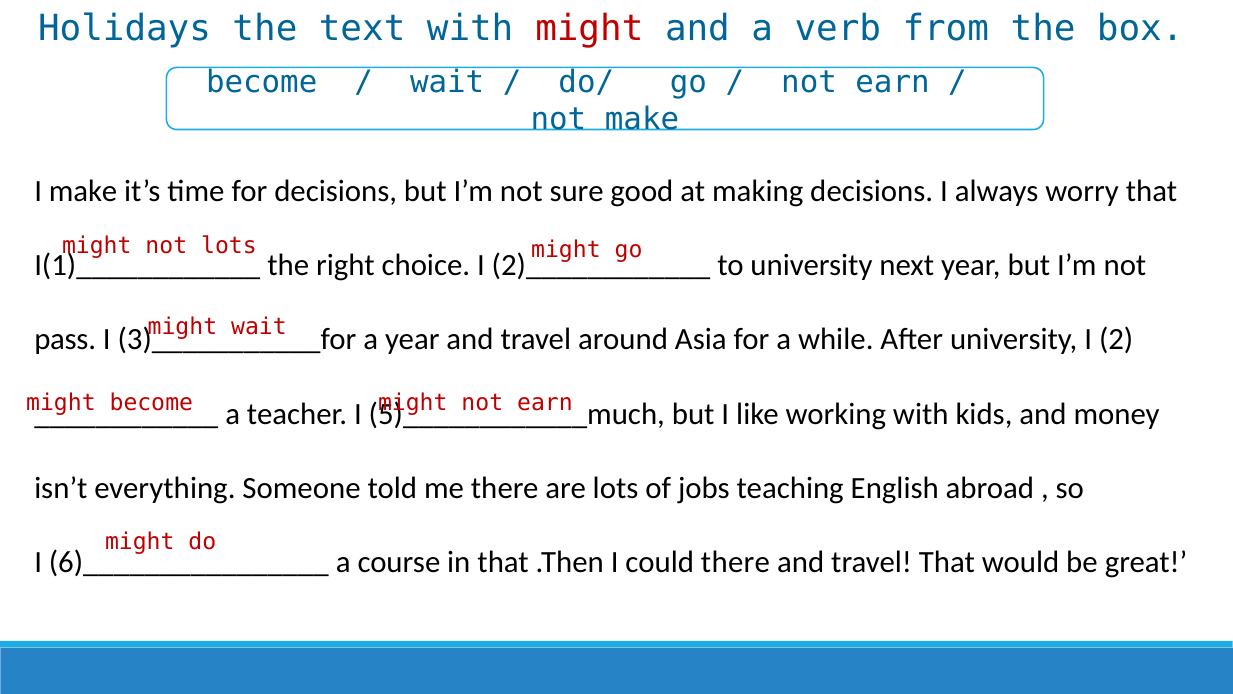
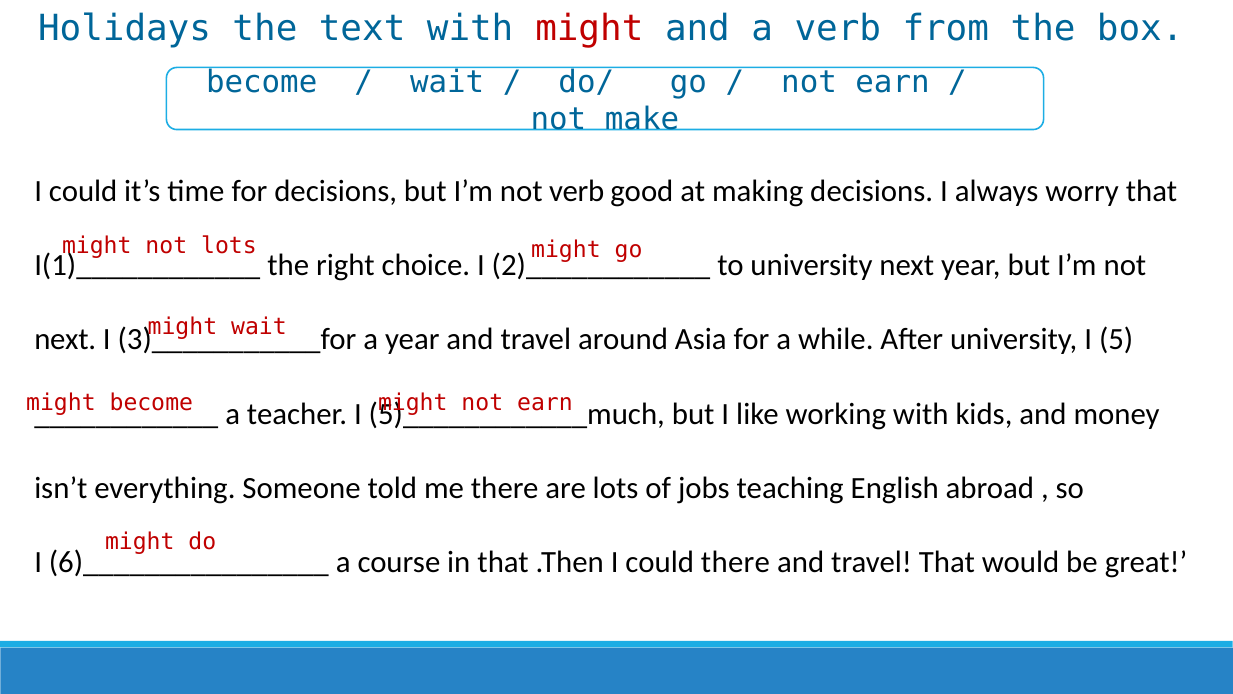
make: make -> could (83, 192)
not sure: sure -> verb (577, 192)
pass: pass -> next (65, 340)
2: 2 -> 5 (1116, 340)
